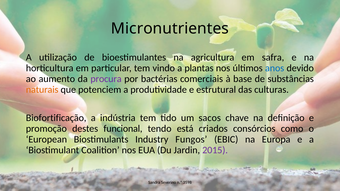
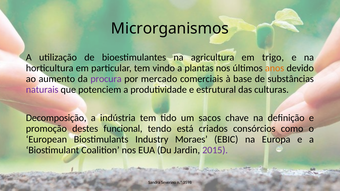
Micronutrientes: Micronutrientes -> Microrganismos (170, 29)
safra: safra -> trigo (273, 57)
anos colour: blue -> orange (275, 68)
bactérias: bactérias -> mercado (159, 79)
naturais colour: orange -> purple (42, 90)
Biofortificação: Biofortificação -> Decomposição (56, 118)
Fungos: Fungos -> Moraes (191, 140)
